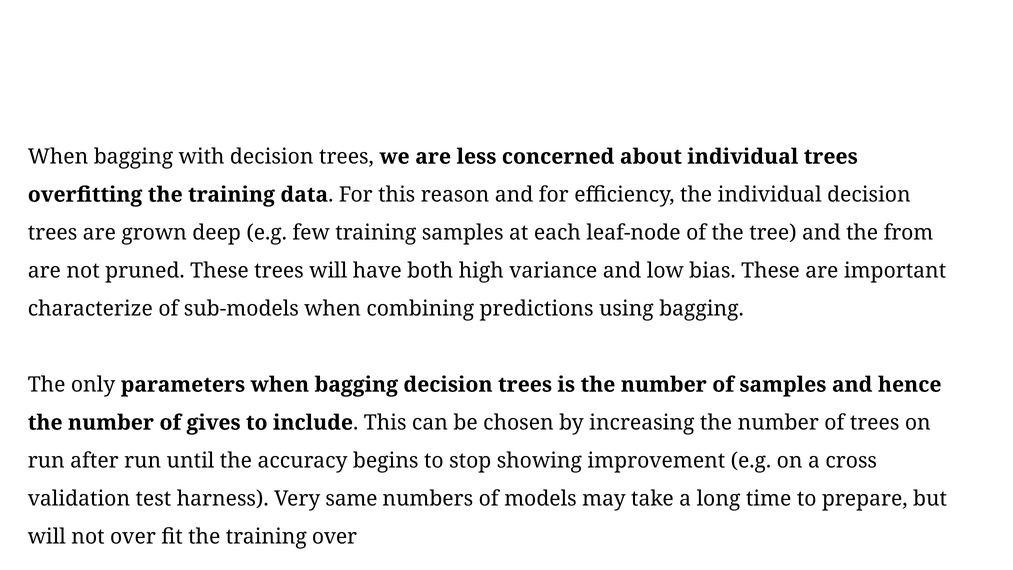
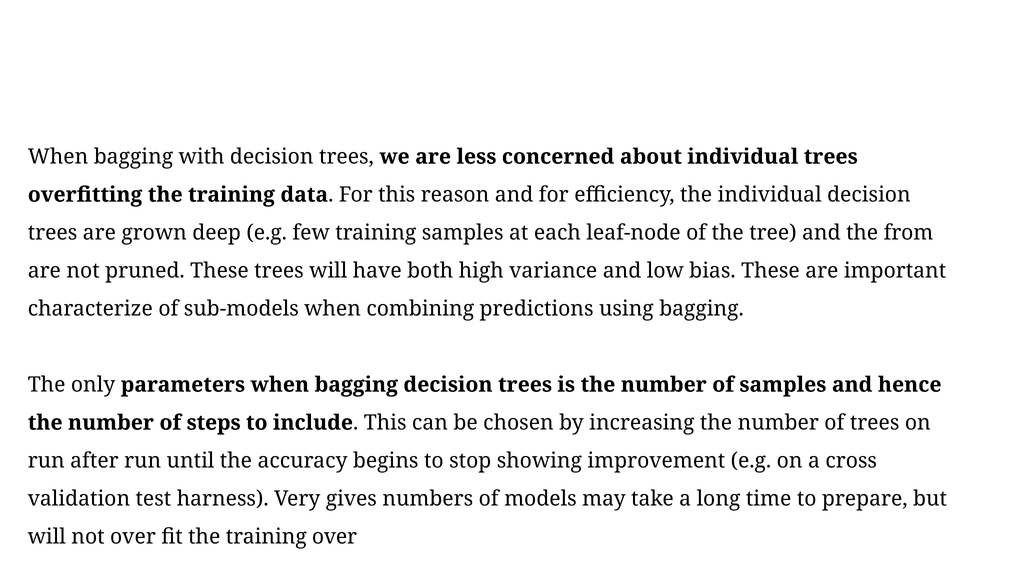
gives: gives -> steps (214, 423)
same: same -> gives (351, 499)
